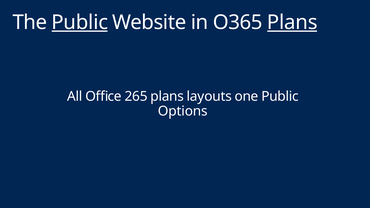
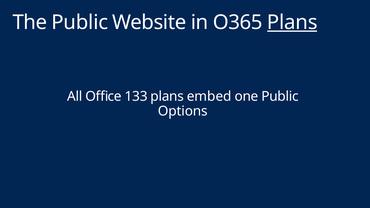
Public underline: present -> none (80, 22)
265: 265 -> 133 (136, 96)
layouts: layouts -> embed (209, 96)
